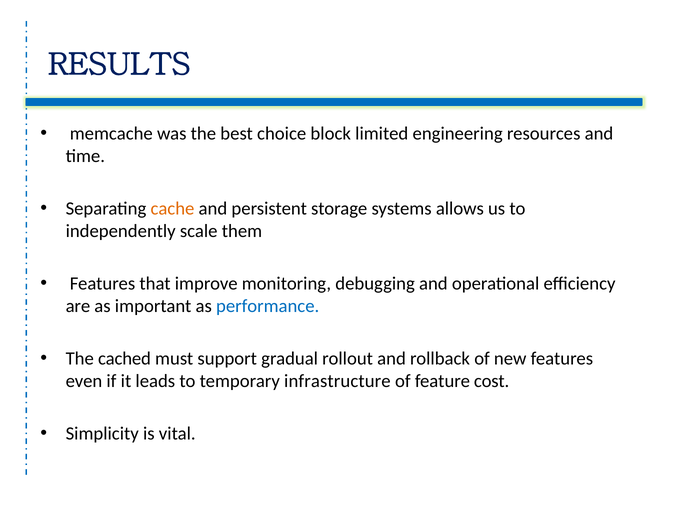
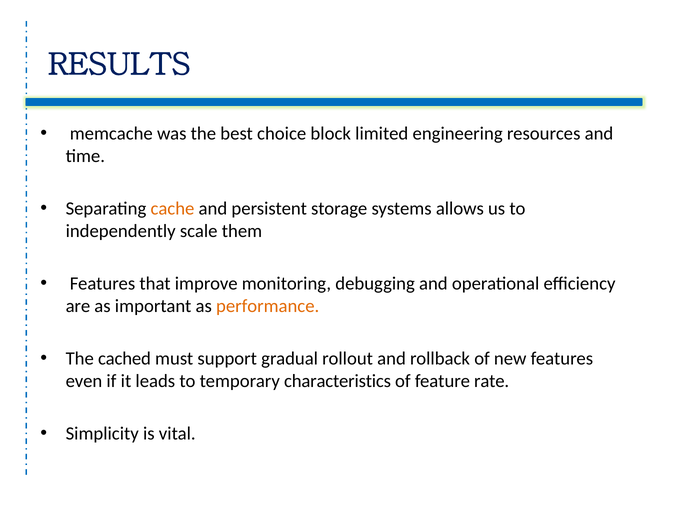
performance colour: blue -> orange (268, 306)
infrastructure: infrastructure -> characteristics (338, 381)
cost: cost -> rate (492, 381)
